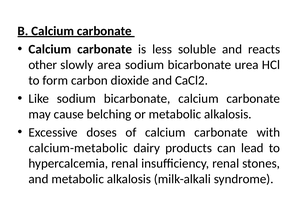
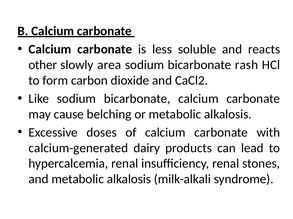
urea: urea -> rash (247, 65)
calcium-metabolic: calcium-metabolic -> calcium-generated (78, 148)
